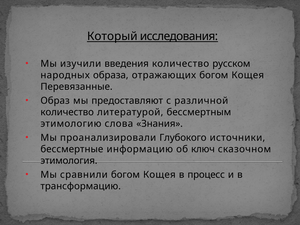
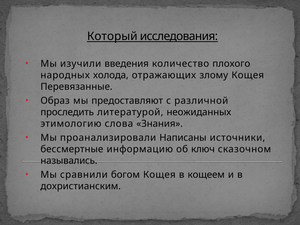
русском: русском -> плохого (231, 64)
образа: образа -> холода (111, 75)
отражающих богом: богом -> злому (214, 75)
количество: количество -> проследить (67, 112)
бессмертным: бессмертным -> неожиданных (199, 112)
Глубокого: Глубокого -> Написаны (183, 138)
этимология: этимология -> назывались (69, 161)
процесс: процесс -> кощеем (206, 175)
трансформацию: трансформацию -> дохристианским (81, 186)
